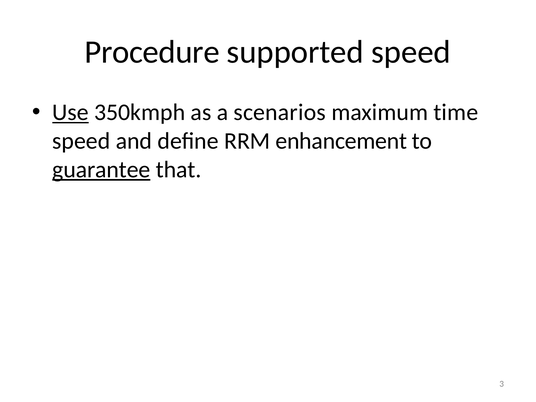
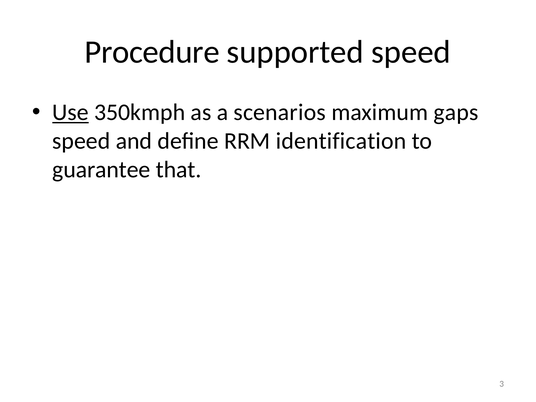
time: time -> gaps (456, 112)
enhancement: enhancement -> identification (341, 141)
guarantee underline: present -> none (101, 170)
